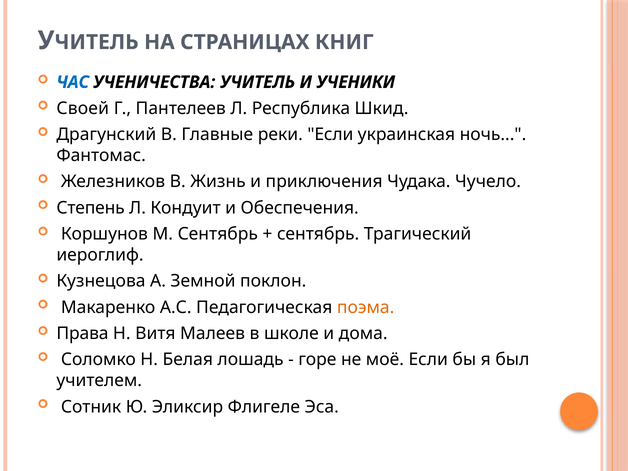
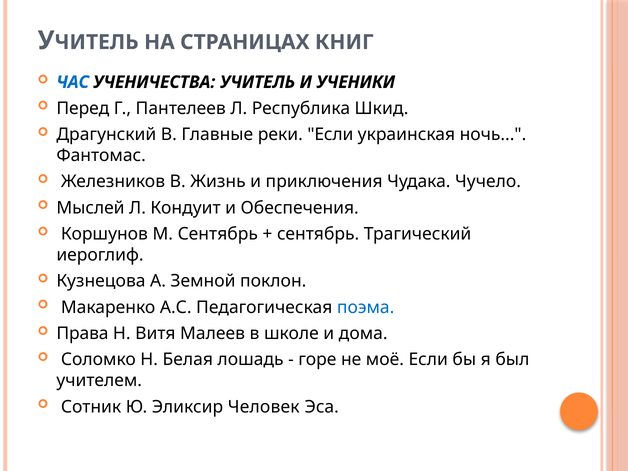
Своей: Своей -> Перед (83, 108)
Степень: Степень -> Мыслей (91, 208)
поэма colour: orange -> blue (366, 307)
Флигеле: Флигеле -> Человек (264, 407)
